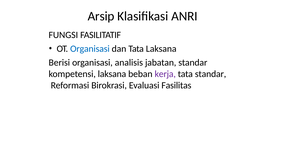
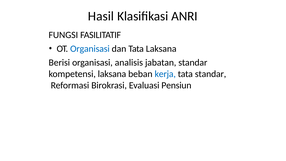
Arsip: Arsip -> Hasil (101, 16)
kerja colour: purple -> blue (165, 74)
Fasilitas: Fasilitas -> Pensiun (176, 85)
